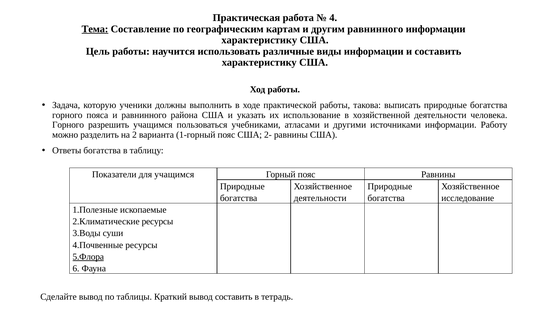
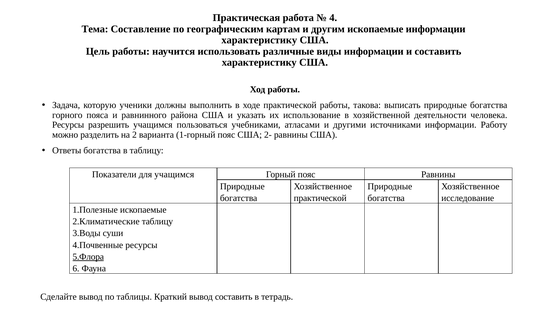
Тема underline: present -> none (95, 29)
другим равнинного: равнинного -> ископаемые (375, 29)
Горного: Горного -> Ресурсы (68, 125)
деятельности: деятельности -> практической (320, 198)
2.Климатические ресурсы: ресурсы -> таблицу (157, 221)
